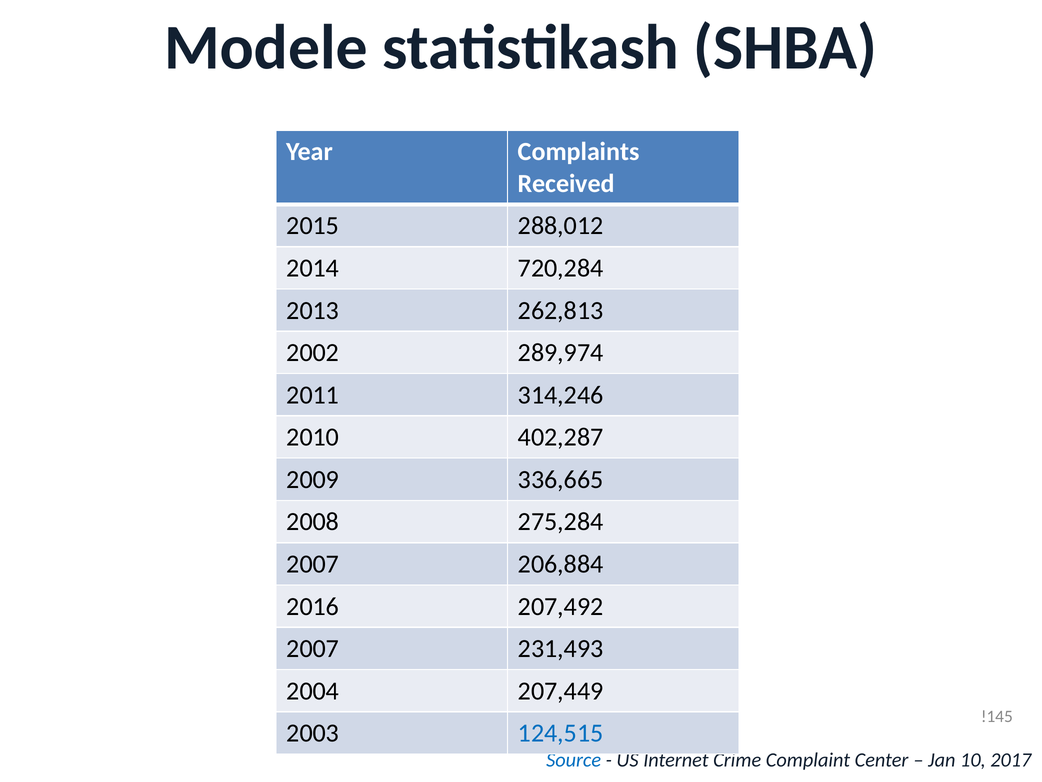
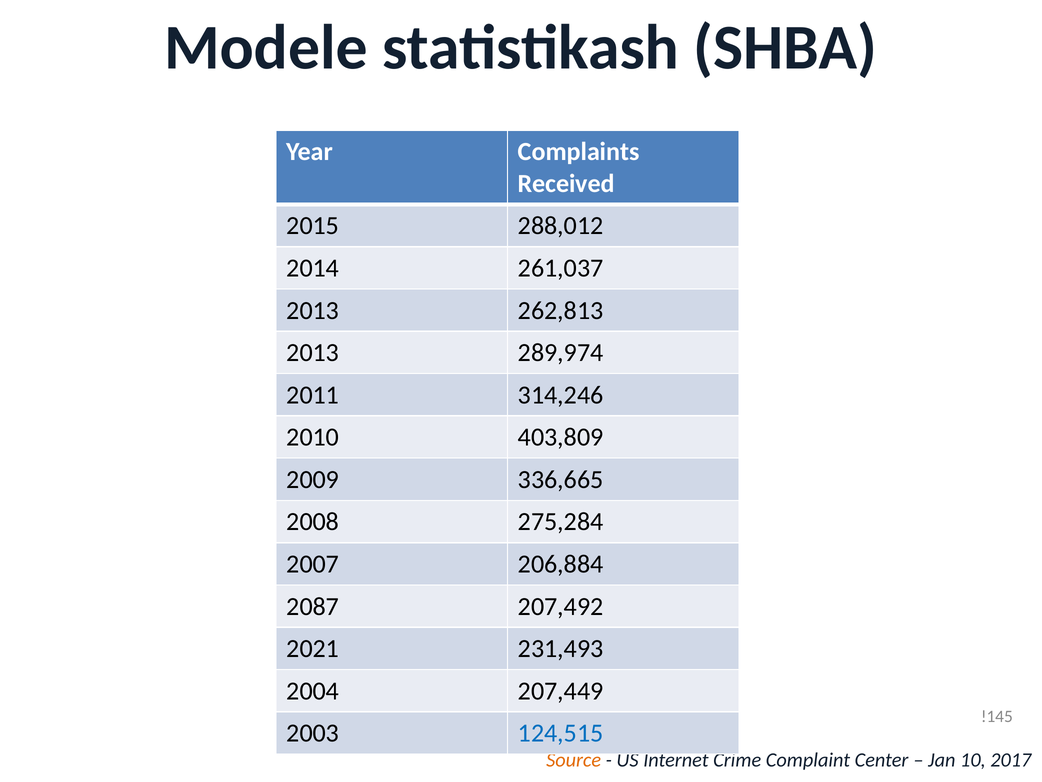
720,284: 720,284 -> 261,037 (561, 268)
2002: 2002 -> 2013 (313, 352)
402,287: 402,287 -> 403,809 (561, 437)
2016: 2016 -> 2087 (313, 606)
2007: 2007 -> 2021 (313, 648)
Source colour: blue -> orange (574, 760)
